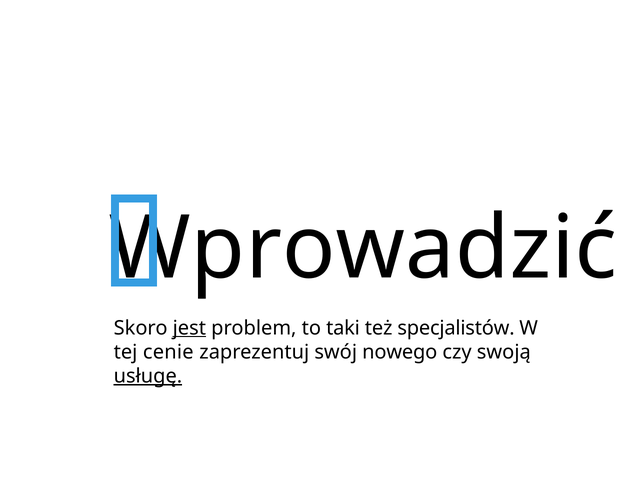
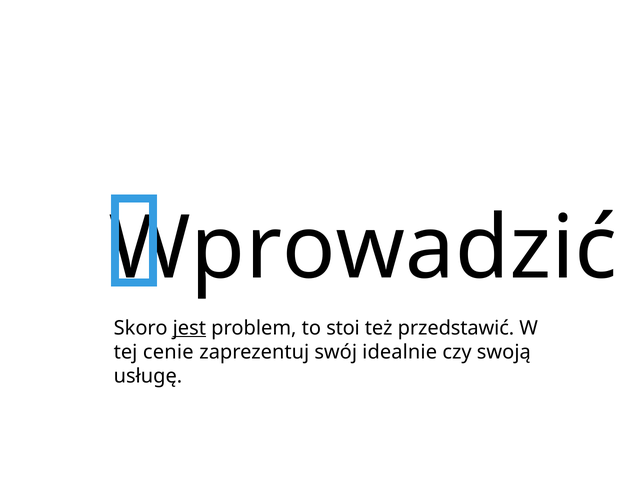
taki: taki -> stoi (343, 328)
specjalistów: specjalistów -> przedstawić (456, 328)
nowego: nowego -> idealnie (400, 352)
usługę underline: present -> none (148, 376)
